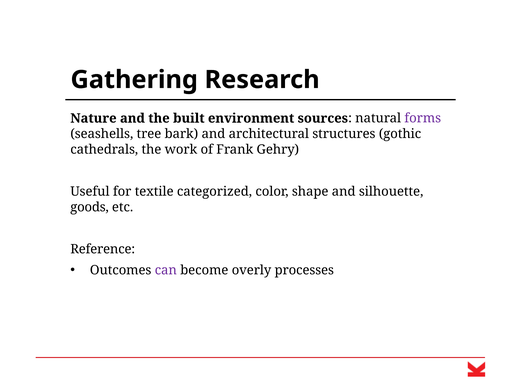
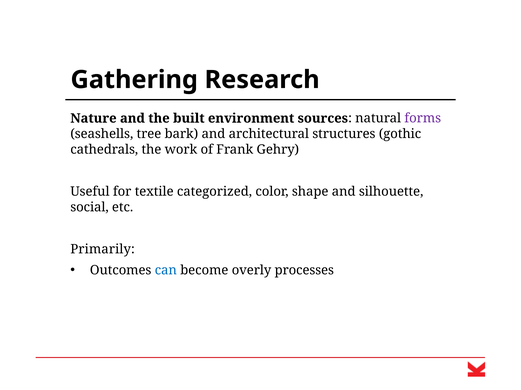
goods: goods -> social (90, 208)
Reference: Reference -> Primarily (103, 250)
can colour: purple -> blue (166, 271)
